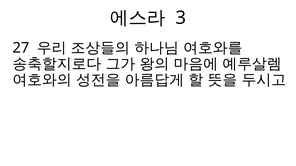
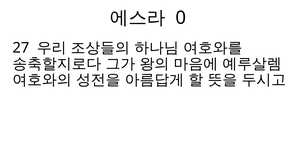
3: 3 -> 0 (181, 18)
